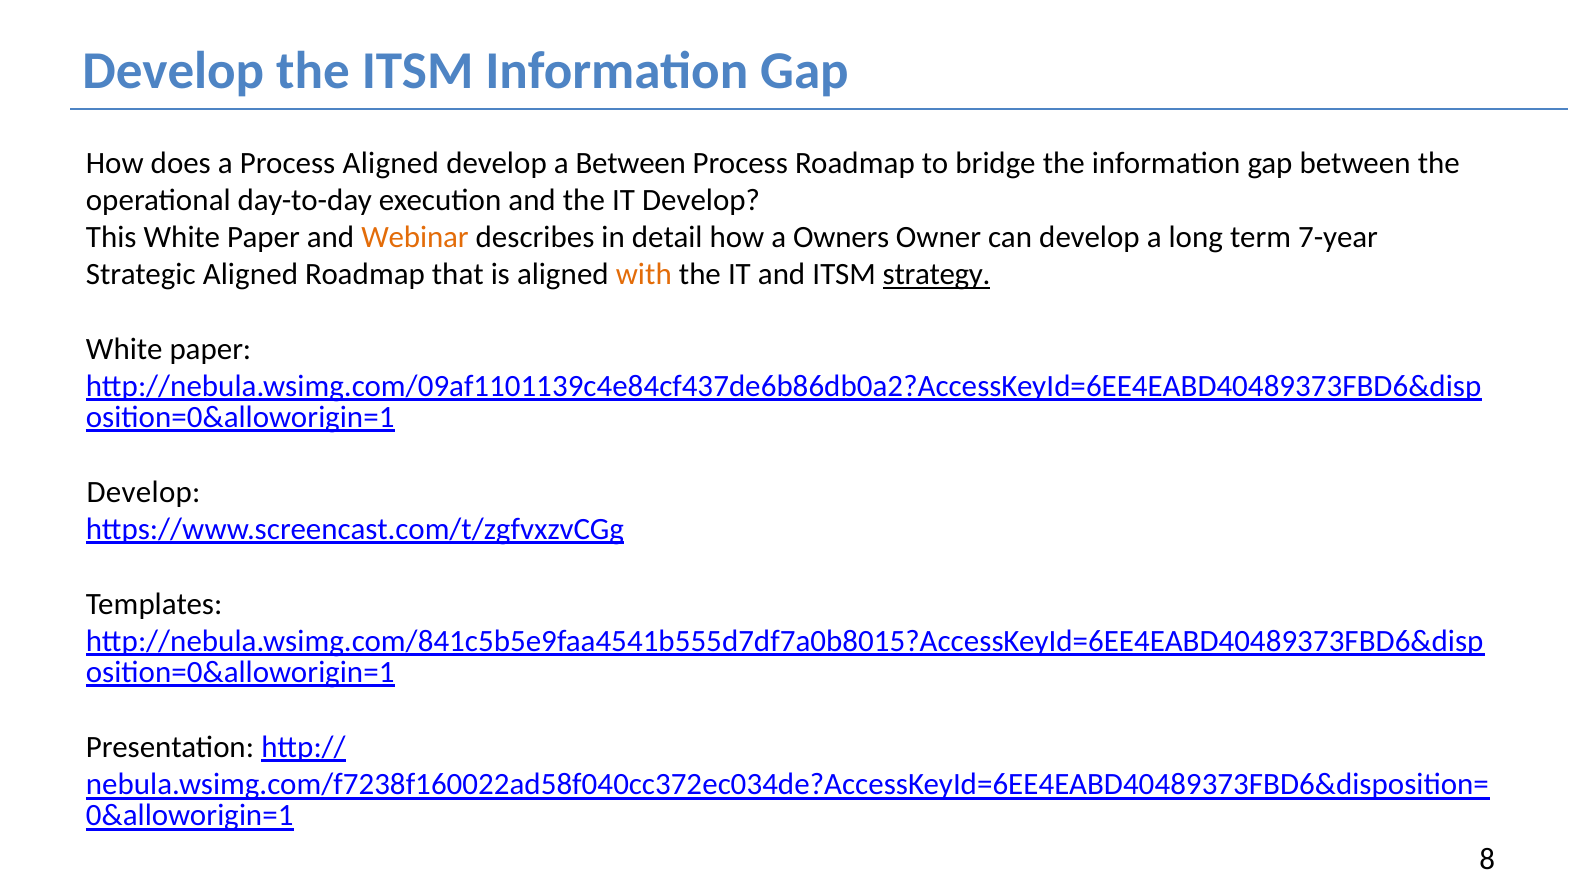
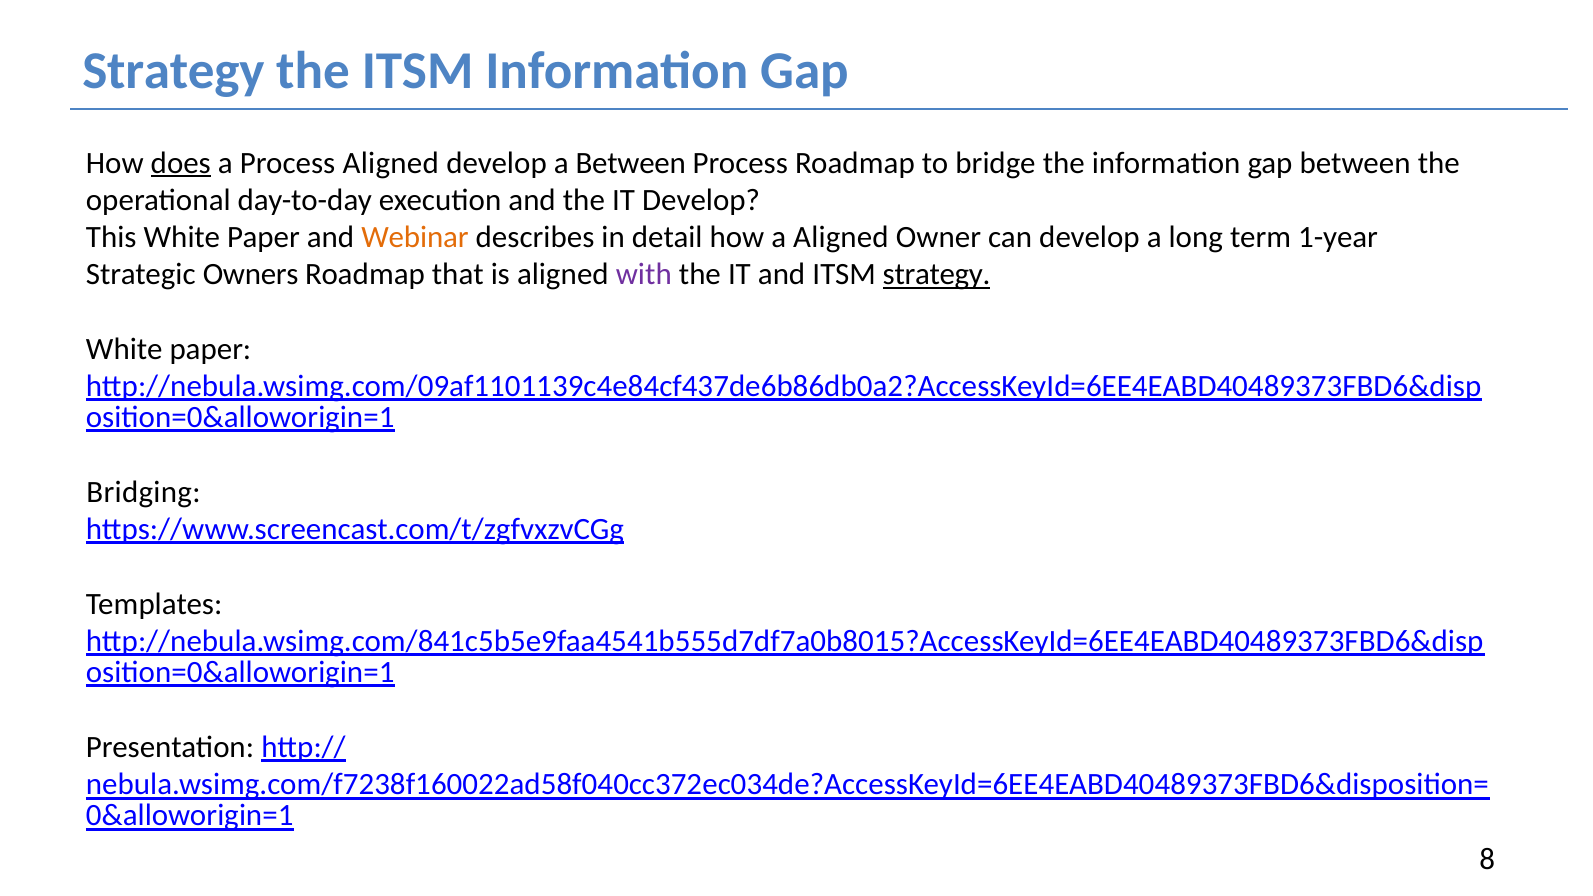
Develop: Develop -> Strategy (173, 71)
does underline: none -> present (181, 163)
a Owners: Owners -> Aligned (841, 237)
7-year: 7-year -> 1-year (1338, 237)
Strategic Aligned: Aligned -> Owners (251, 275)
with colour: orange -> purple (644, 275)
Develop: Develop -> Bridging (144, 492)
